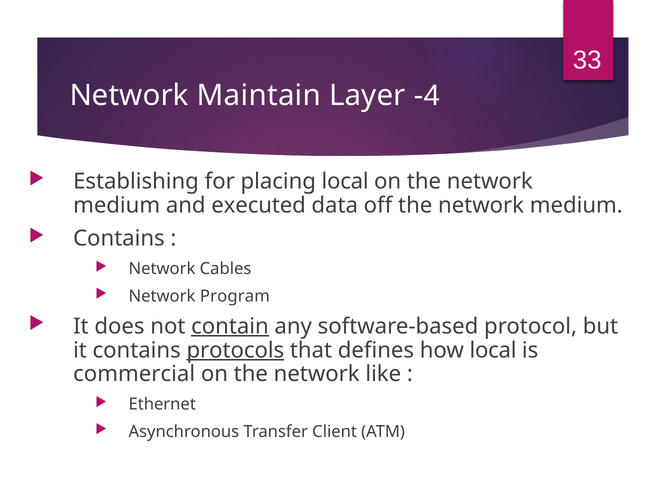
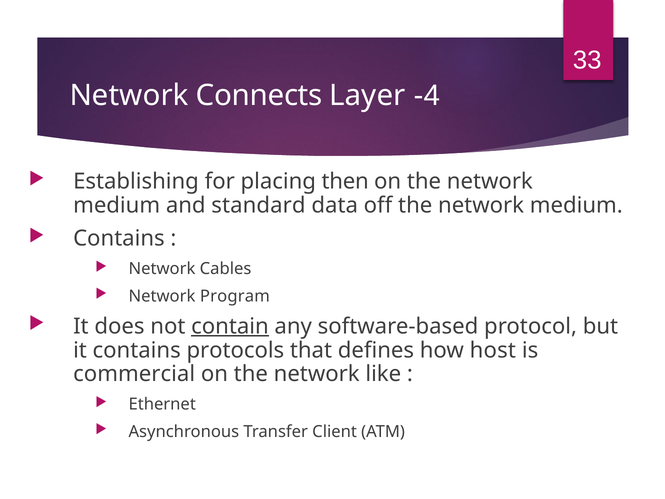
Maintain: Maintain -> Connects (259, 95)
placing local: local -> then (345, 181)
executed: executed -> standard (258, 205)
protocols underline: present -> none (235, 350)
how local: local -> host (493, 350)
